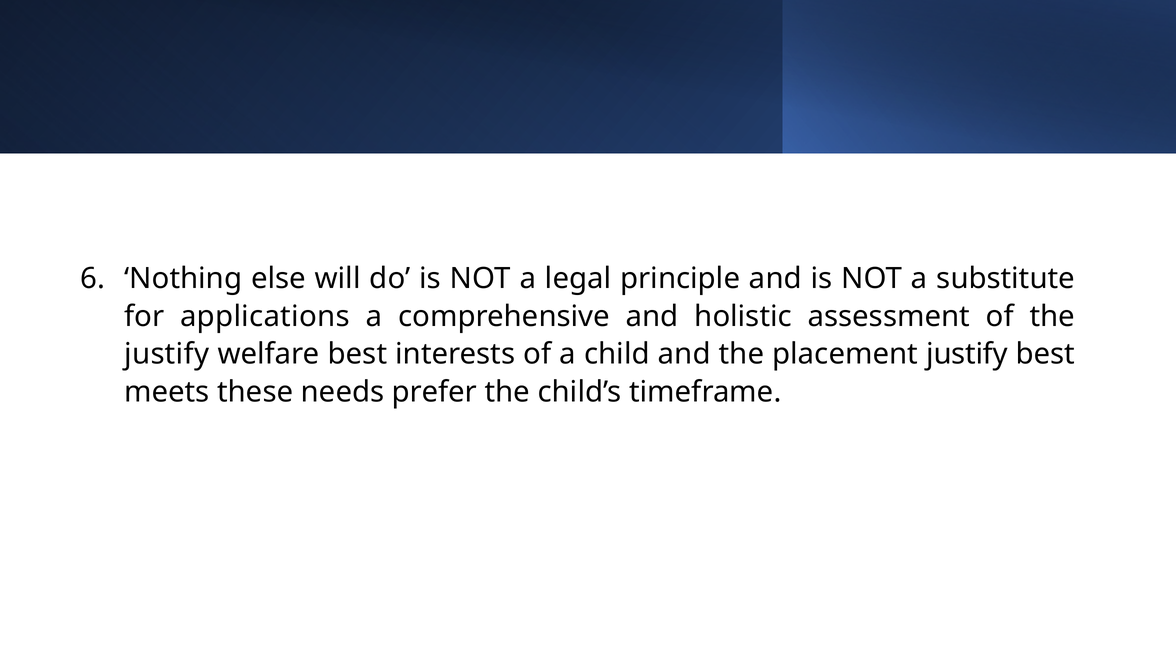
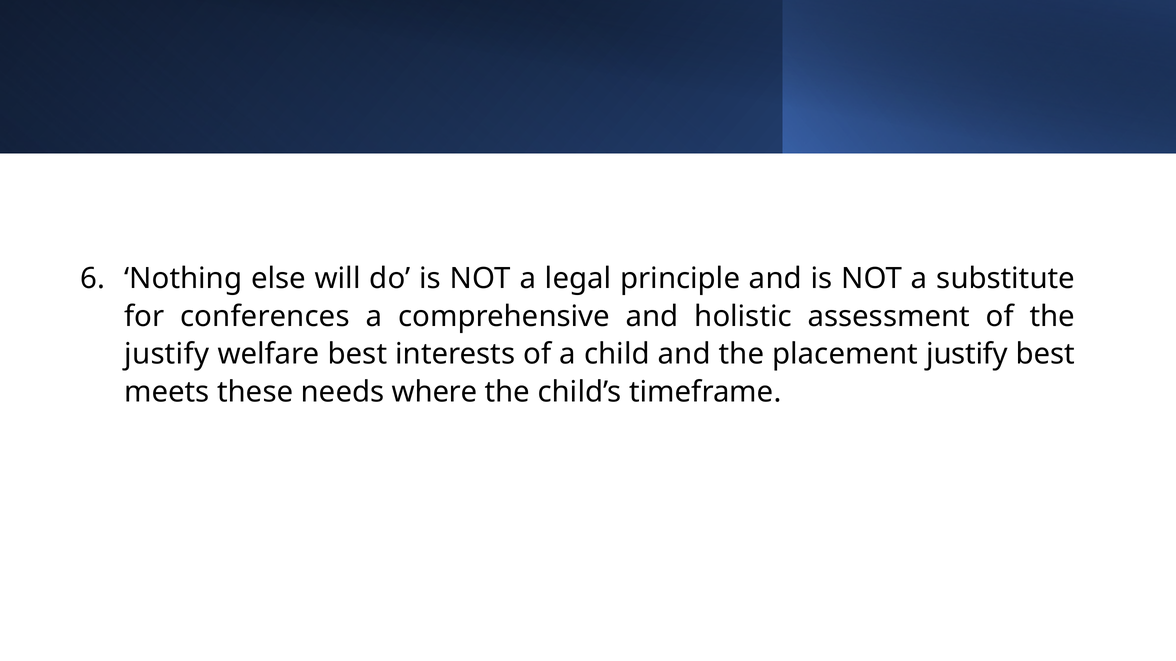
applications: applications -> conferences (265, 317)
prefer: prefer -> where (435, 392)
